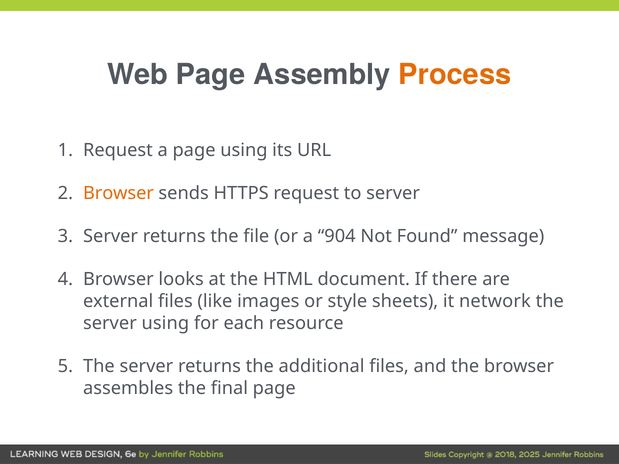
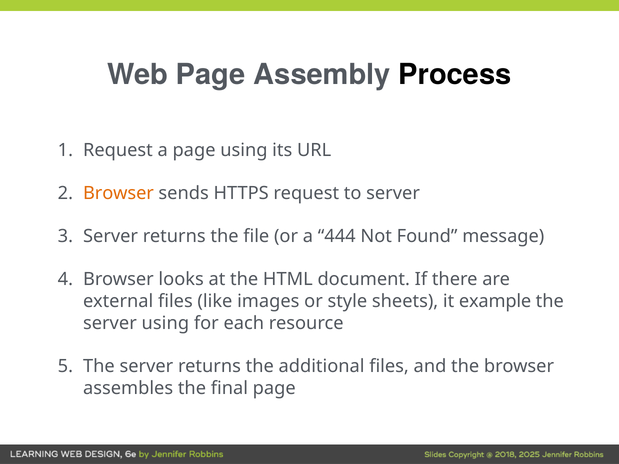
Process colour: orange -> black (455, 75)
904: 904 -> 444 (337, 236)
network: network -> example (495, 301)
